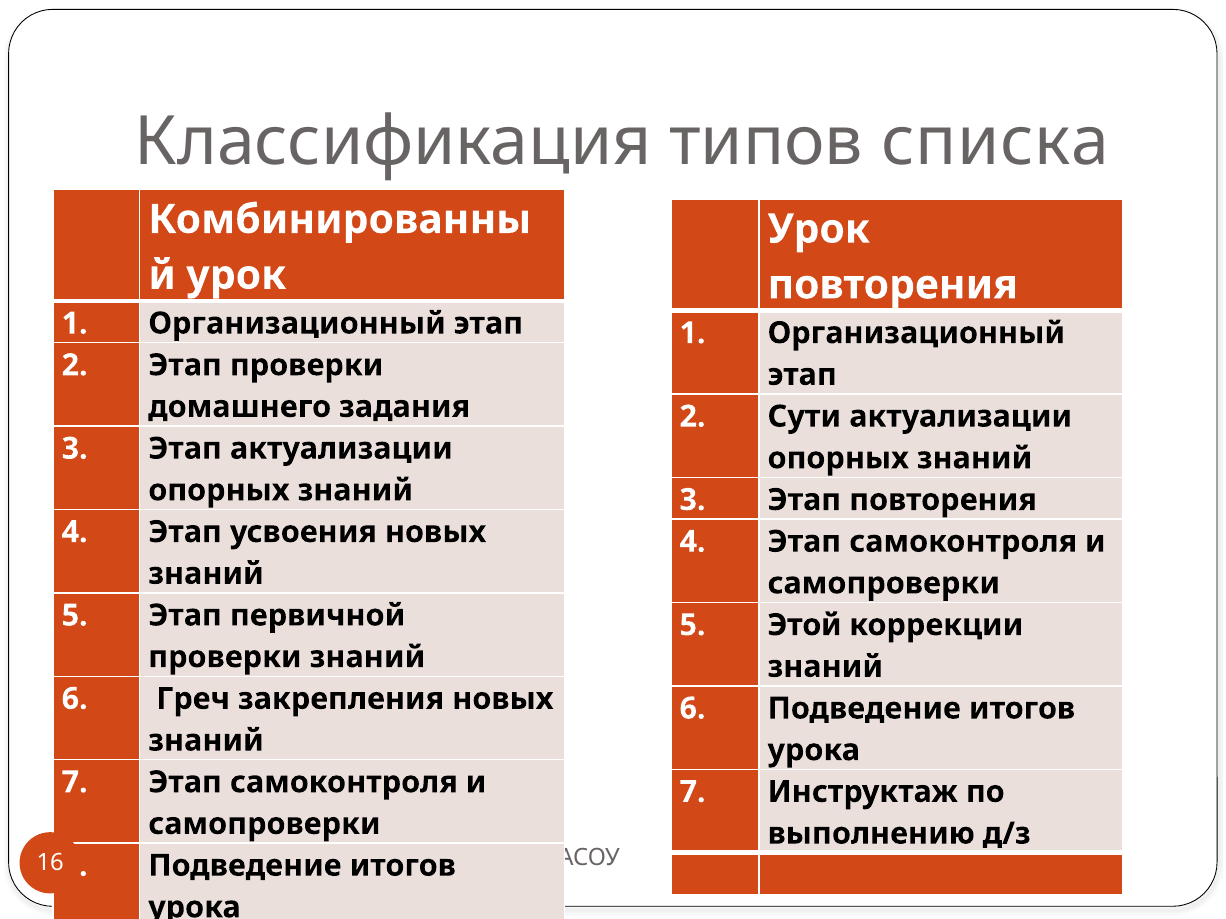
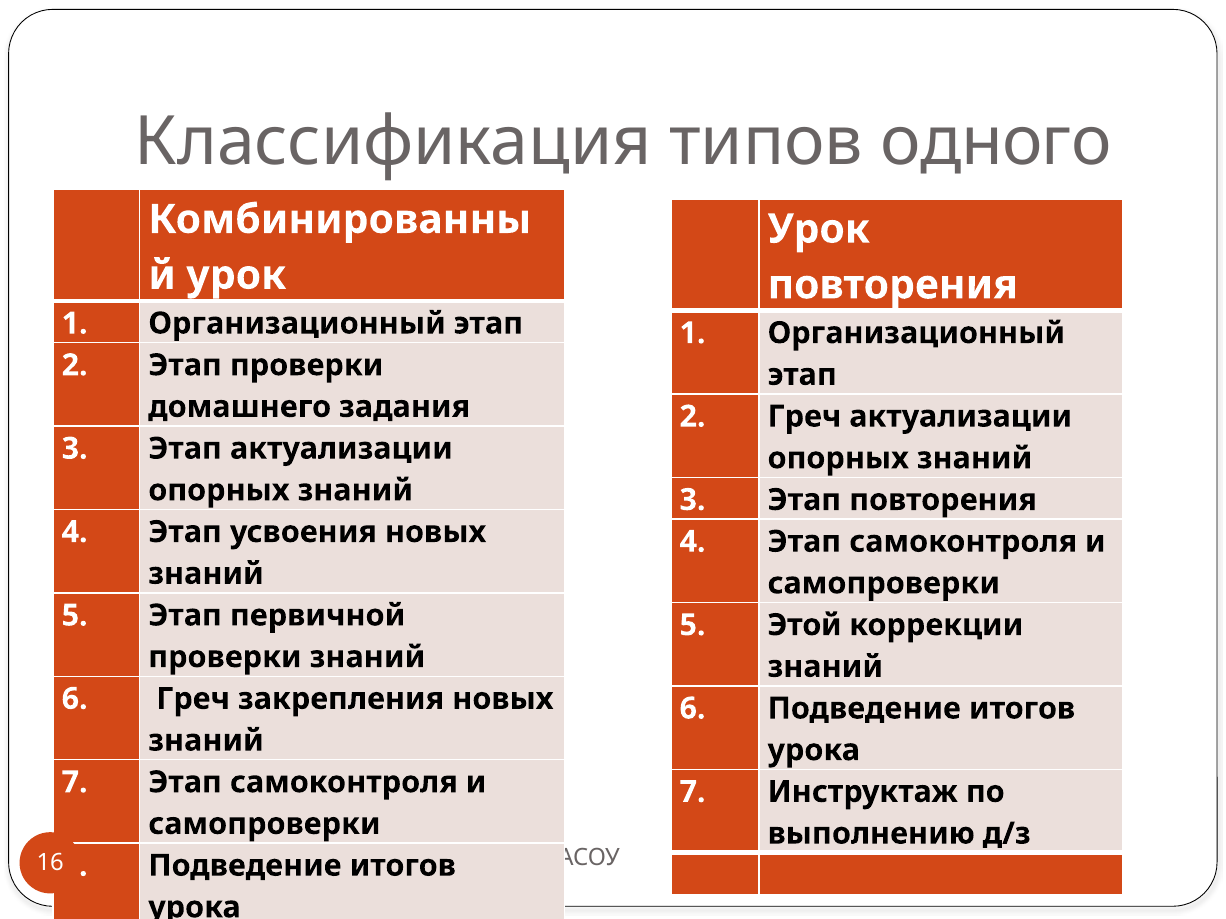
списка: списка -> одного (996, 142)
2 Сути: Сути -> Греч (804, 417)
